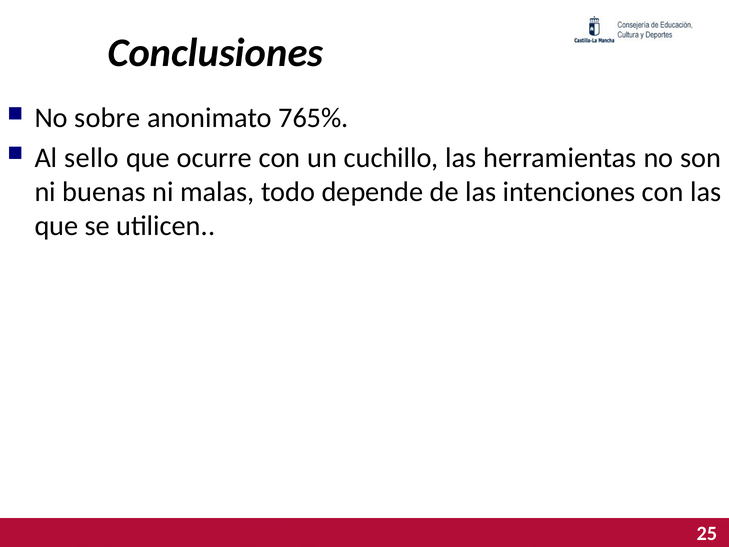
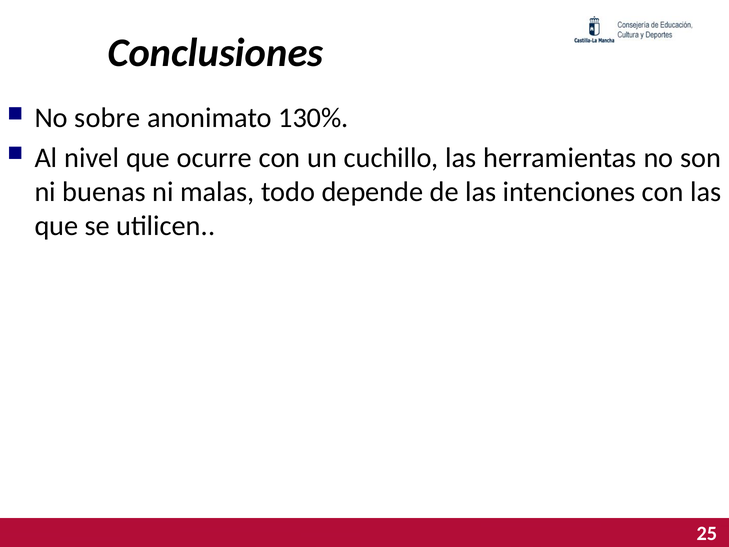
765%: 765% -> 130% (313, 118)
sello: sello -> nivel (92, 158)
